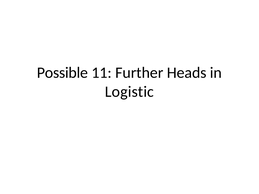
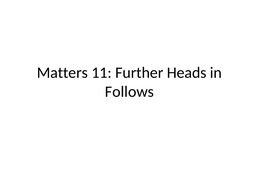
Possible: Possible -> Matters (62, 73)
Logistic: Logistic -> Follows (129, 92)
